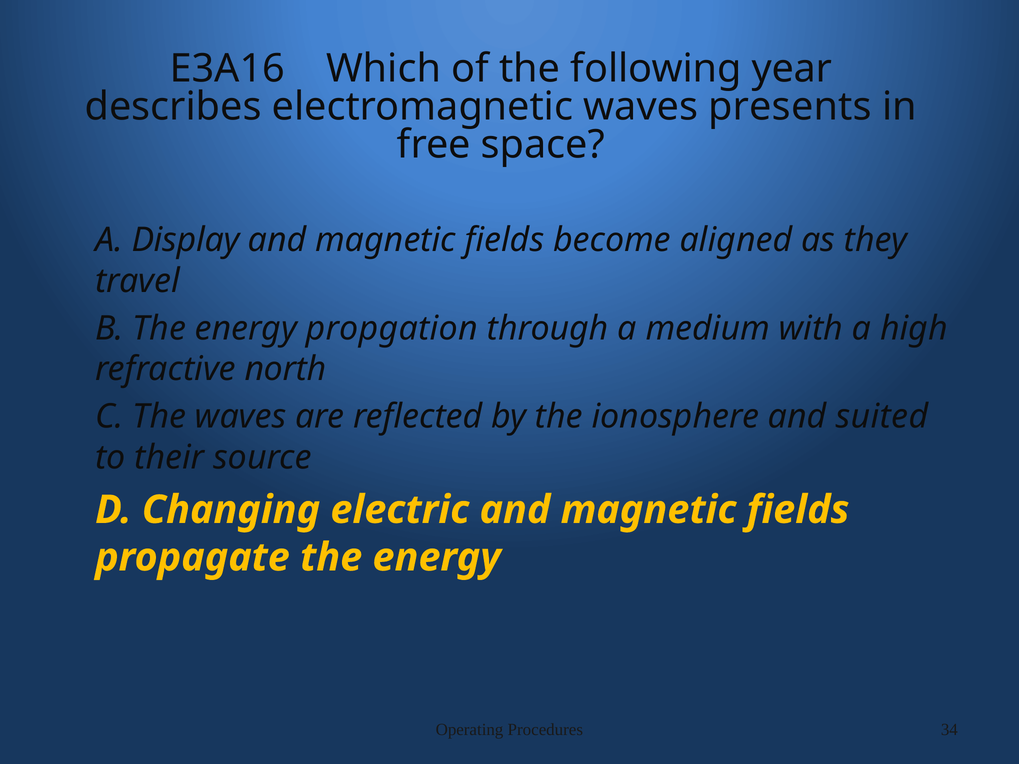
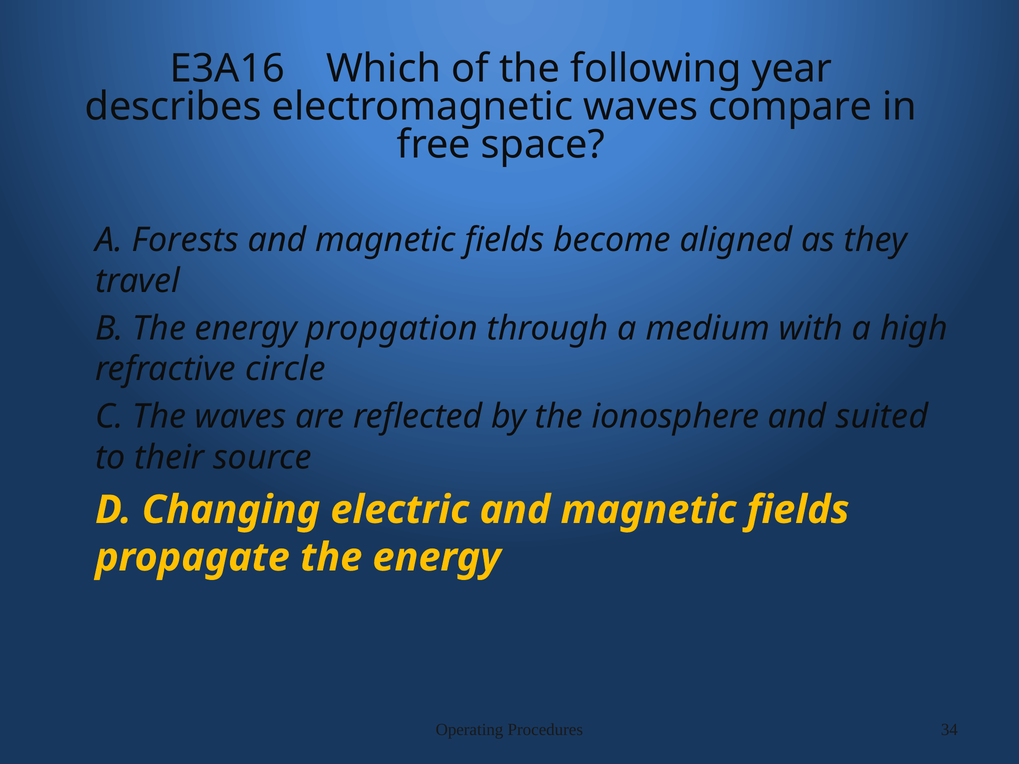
presents: presents -> compare (790, 107)
Display: Display -> Forests (185, 240)
north: north -> circle (285, 369)
